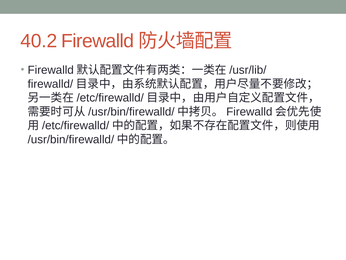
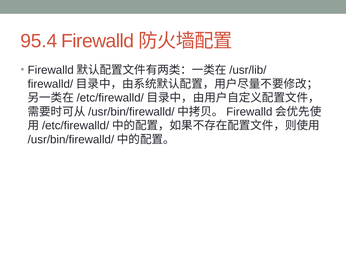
40.2: 40.2 -> 95.4 (39, 41)
